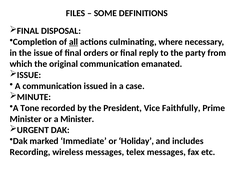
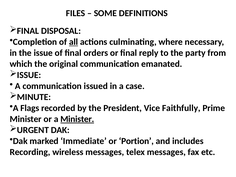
Tone: Tone -> Flags (30, 108)
Minister underline: none -> present (77, 119)
Holiday: Holiday -> Portion (136, 141)
